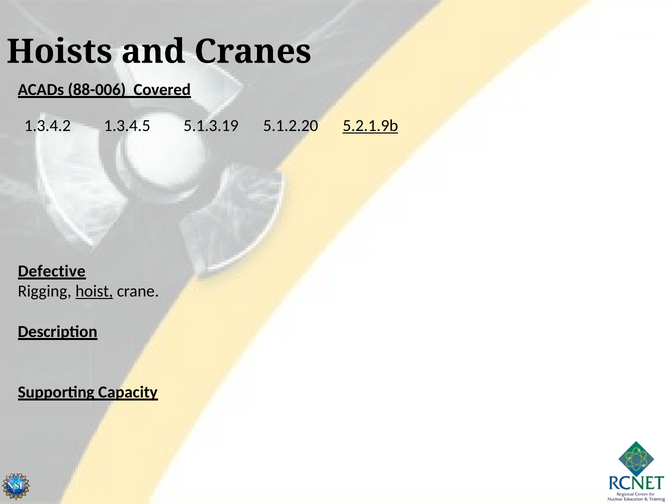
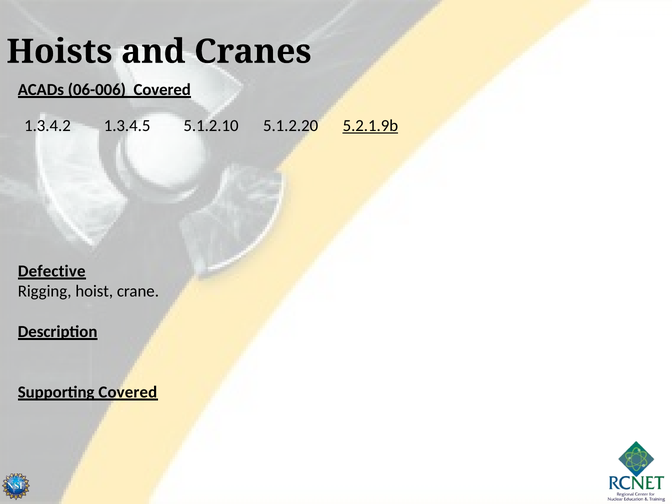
88-006: 88-006 -> 06-006 (97, 90)
5.1.3.19: 5.1.3.19 -> 5.1.2.10 (211, 126)
hoist underline: present -> none (94, 291)
Supporting Capacity: Capacity -> Covered (128, 392)
